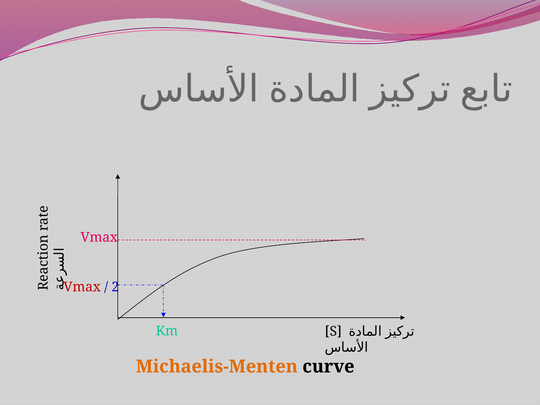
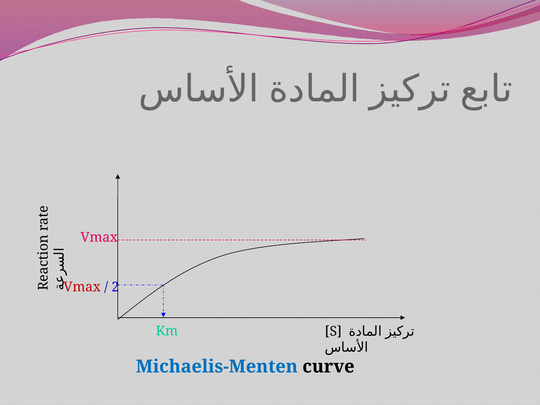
Michaelis-Menten colour: orange -> blue (217, 367)
